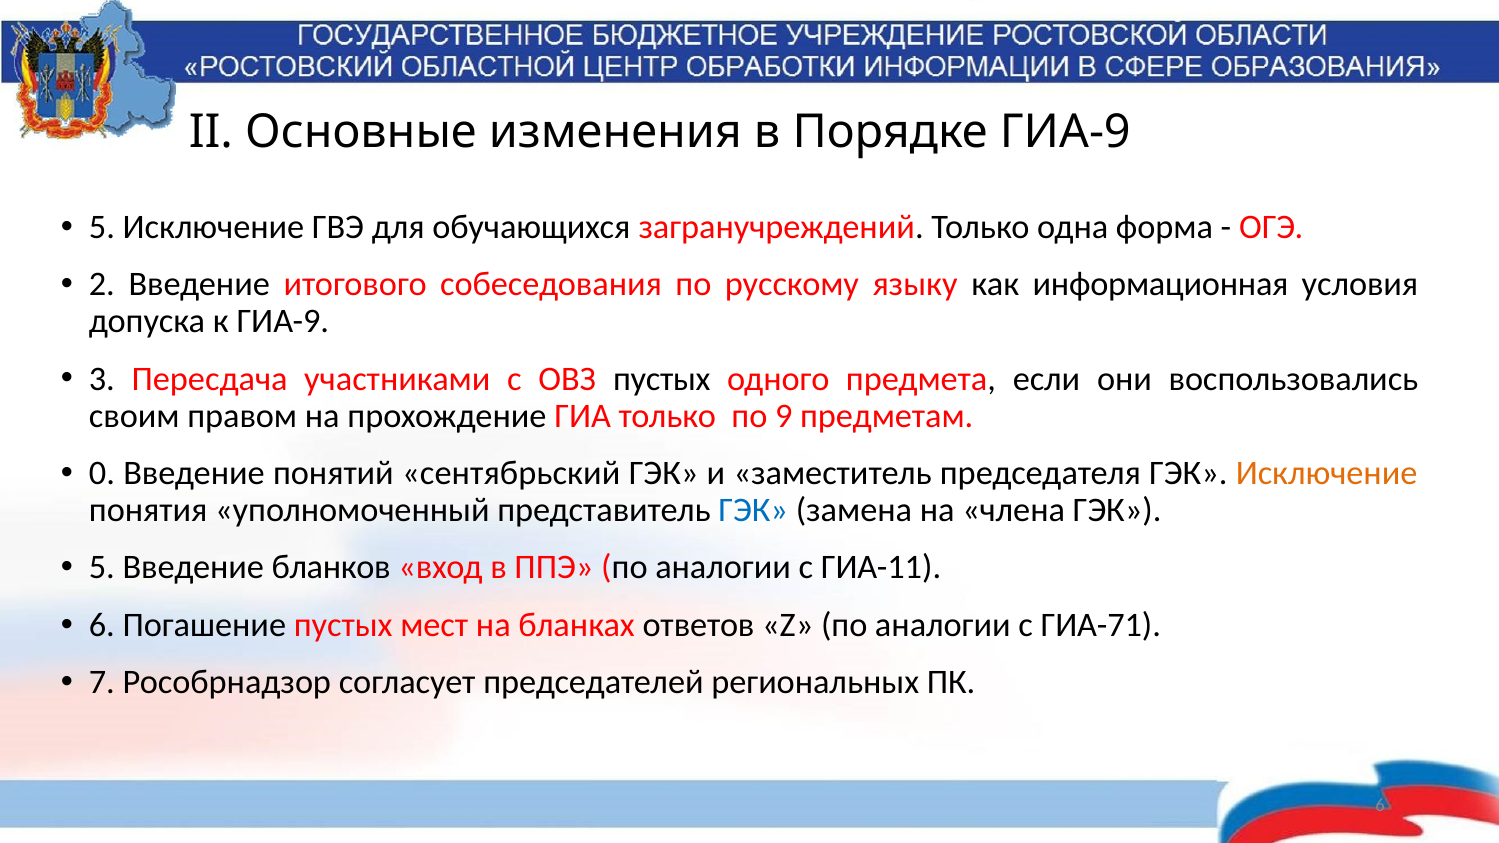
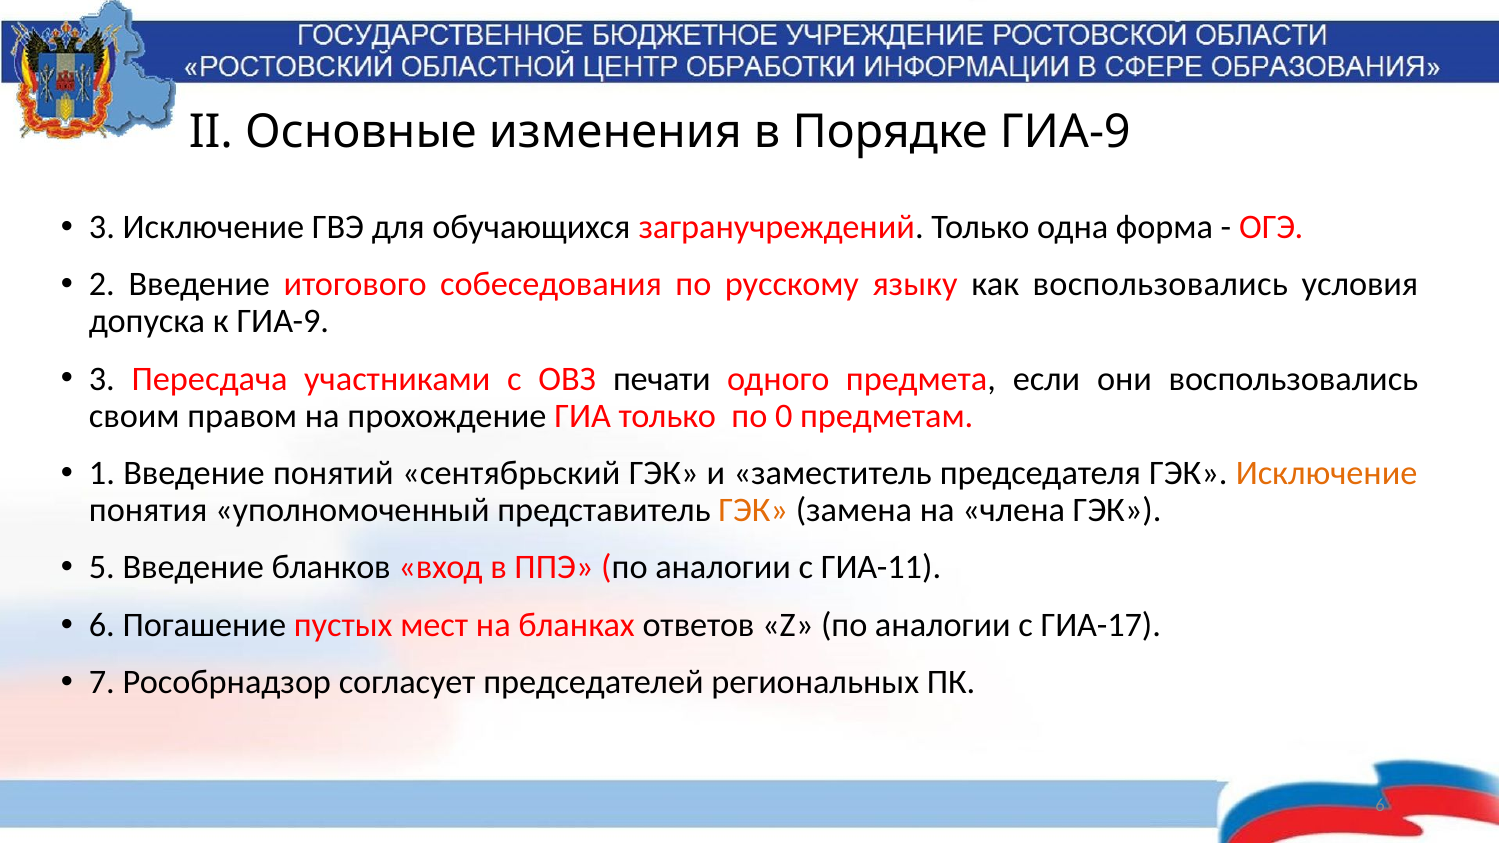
5: 5 -> 3 (102, 227)
как информационная: информационная -> воспользовались (1160, 285)
ОВЗ пустых: пустых -> печати (662, 379)
9: 9 -> 0 (784, 416)
0: 0 -> 1 (102, 473)
ГЭК colour: blue -> orange (753, 510)
ГИА-71: ГИА-71 -> ГИА-17 (1101, 625)
